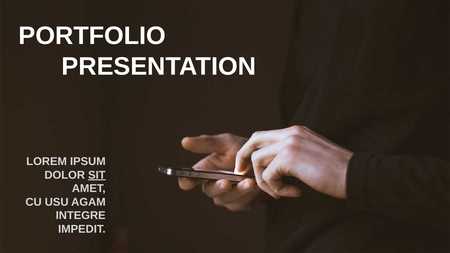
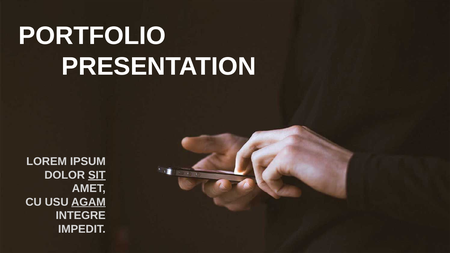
AGAM underline: none -> present (88, 202)
